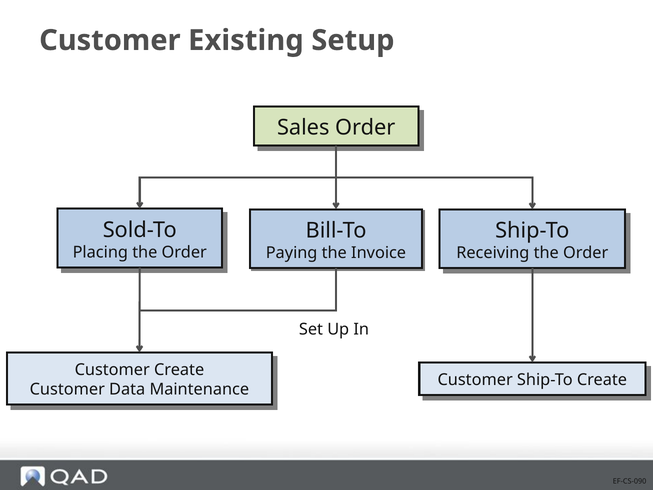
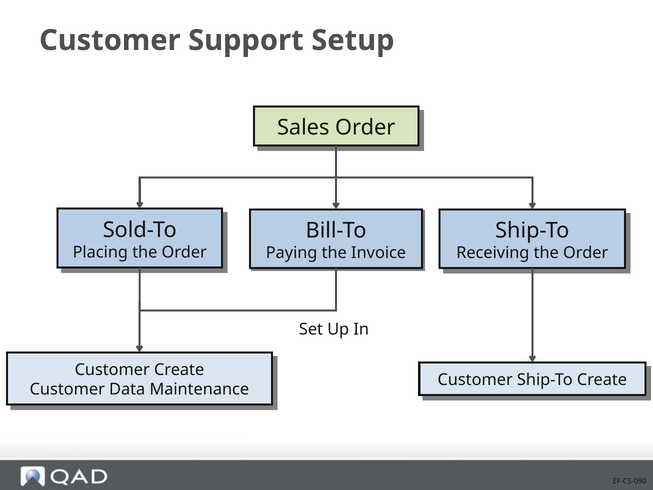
Existing: Existing -> Support (246, 40)
